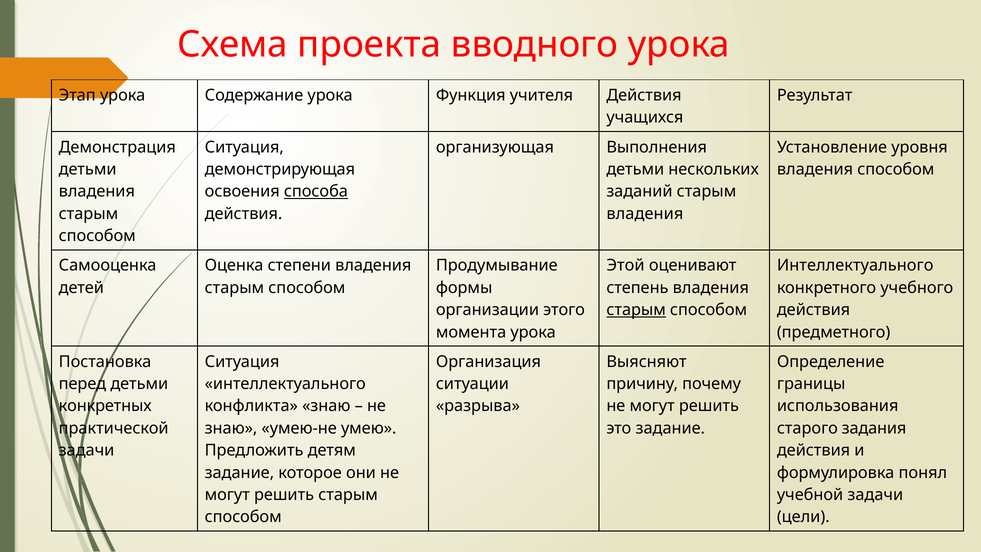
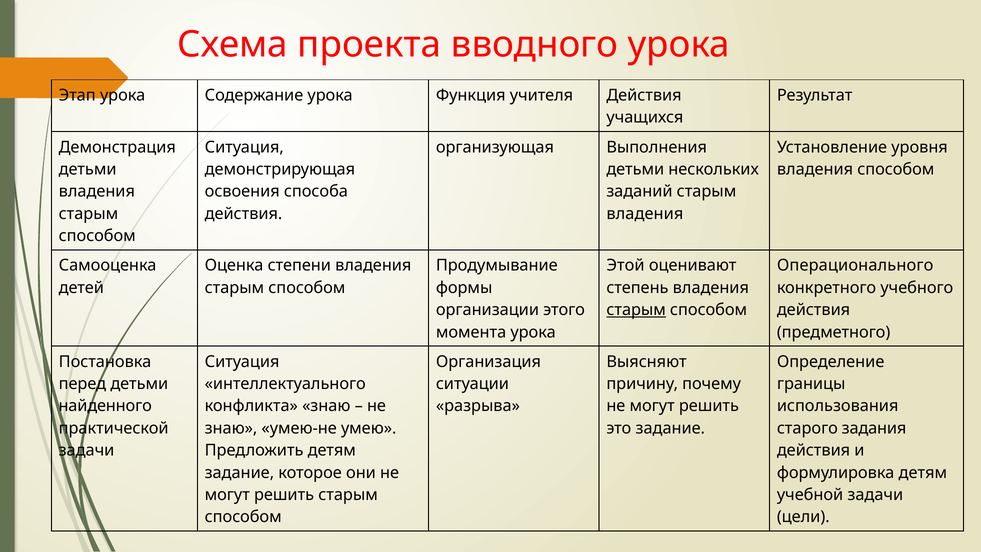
способа underline: present -> none (316, 191)
Интеллектуального: Интеллектуального -> Операционального (855, 265)
конкретных: конкретных -> найденного (105, 406)
формулировка понял: понял -> детям (923, 473)
